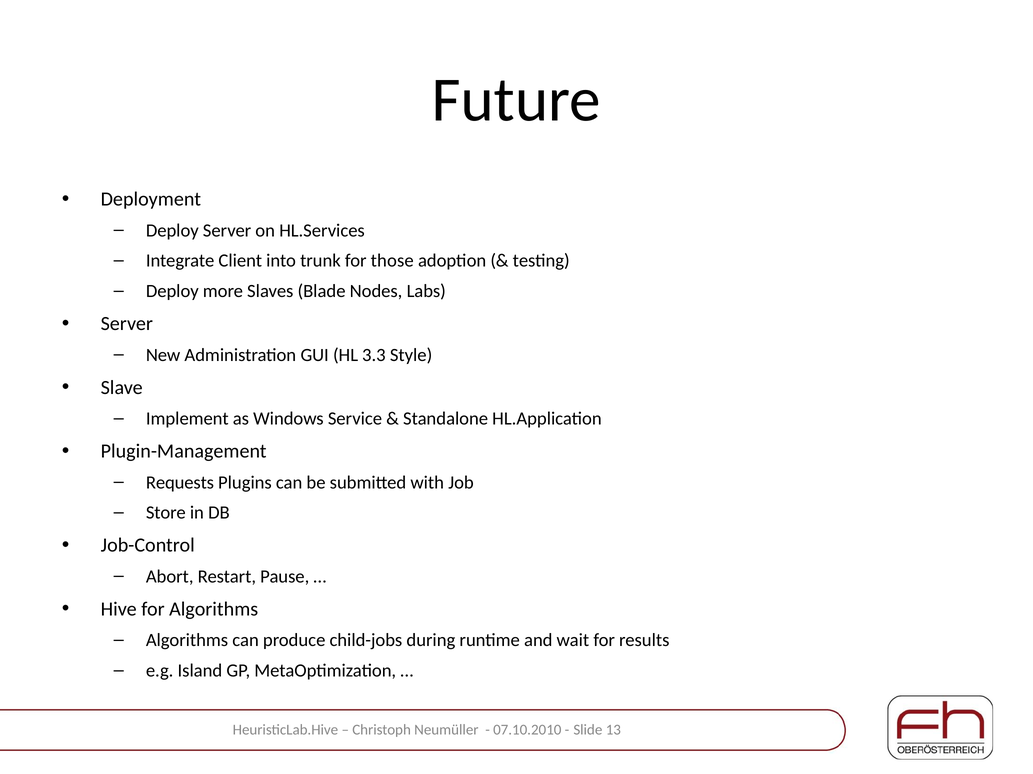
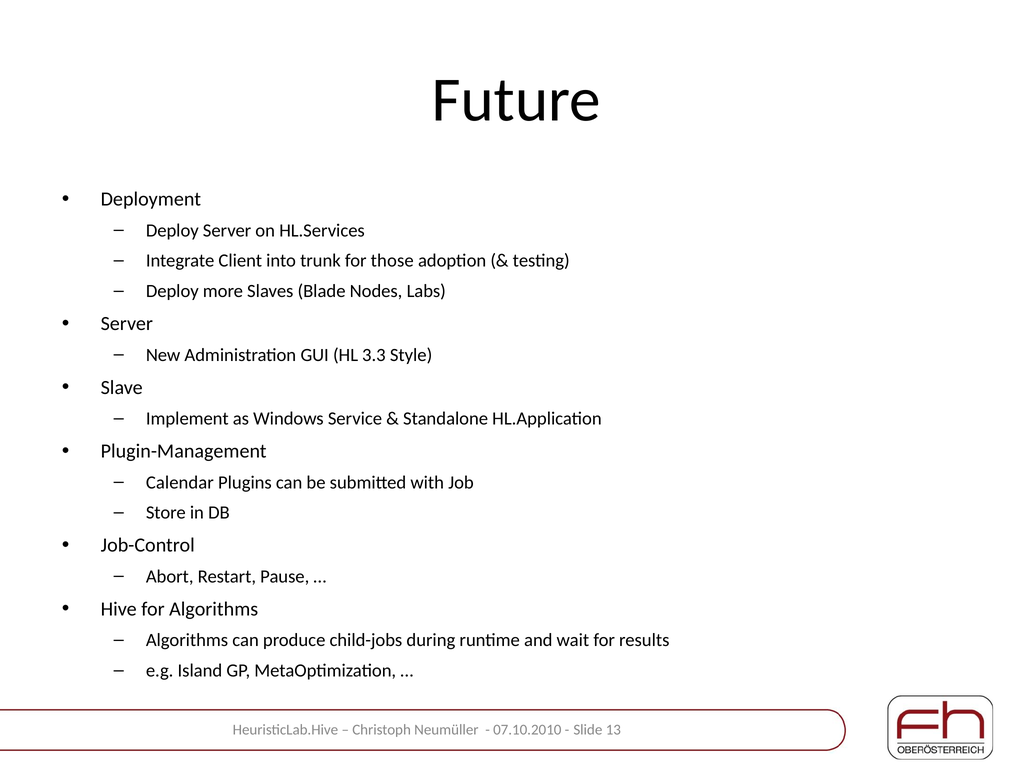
Requests: Requests -> Calendar (180, 483)
